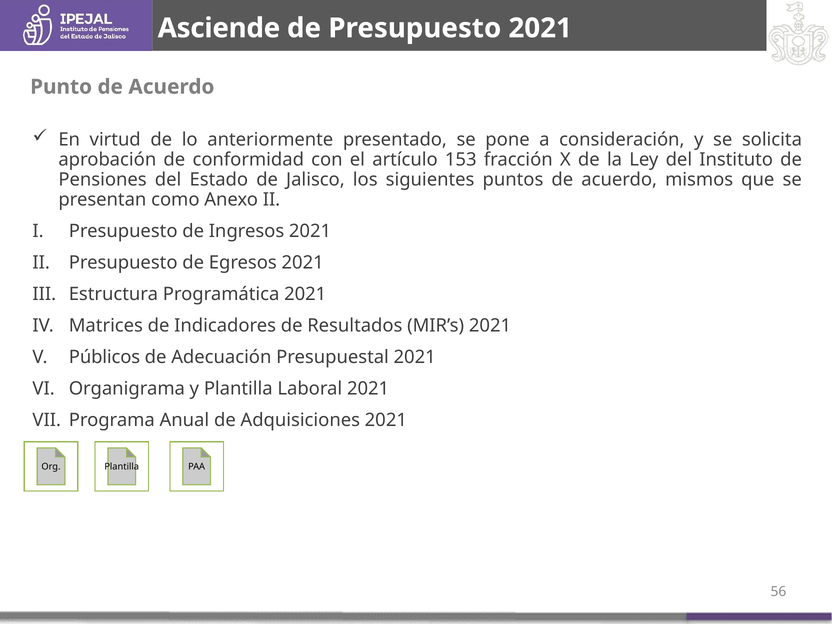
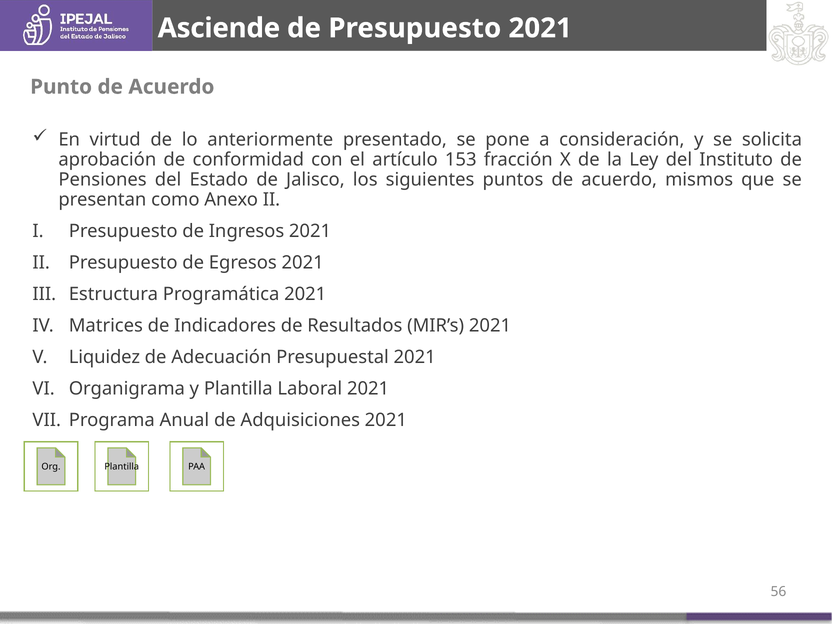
Públicos: Públicos -> Liquidez (105, 357)
